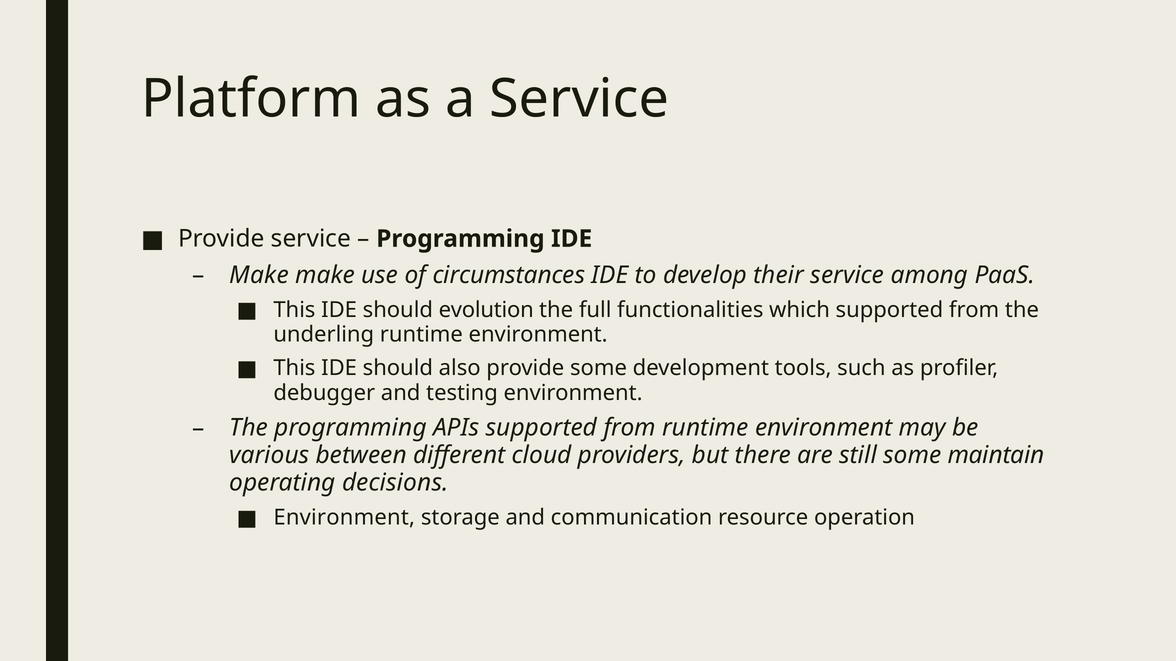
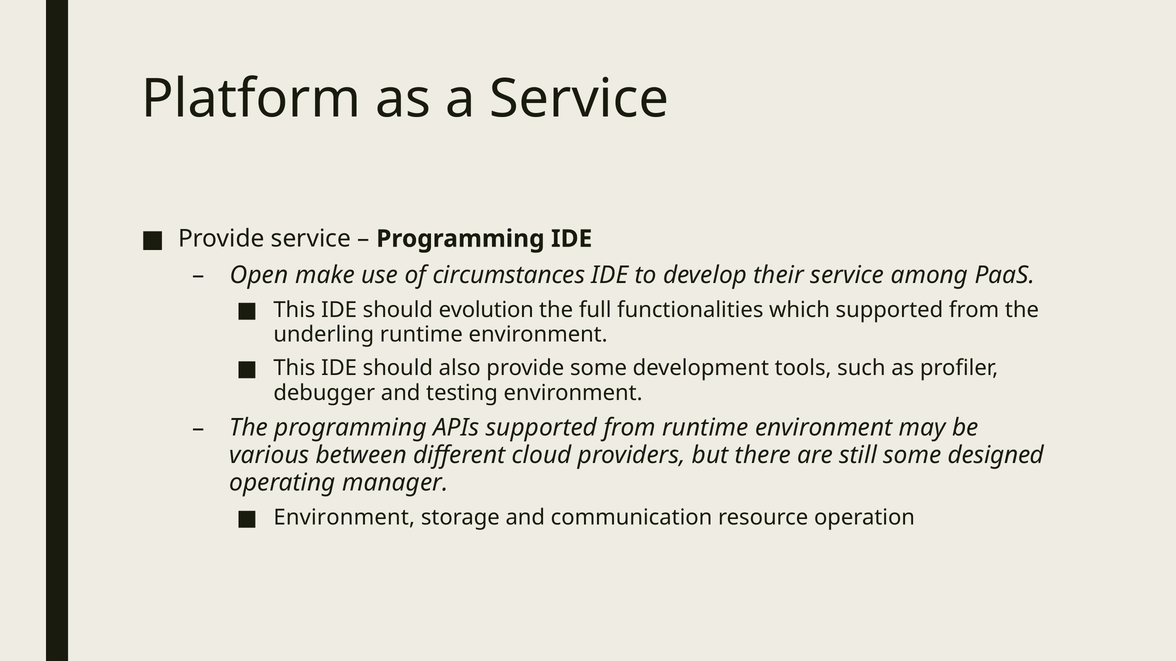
Make: Make -> Open (259, 275)
maintain: maintain -> designed (996, 456)
decisions: decisions -> manager (395, 483)
